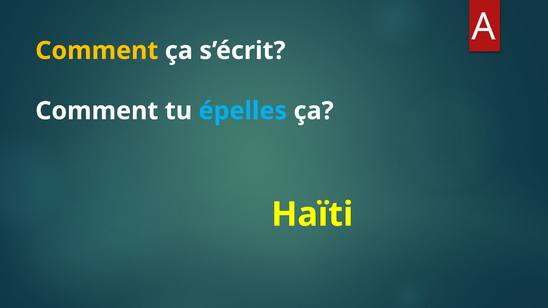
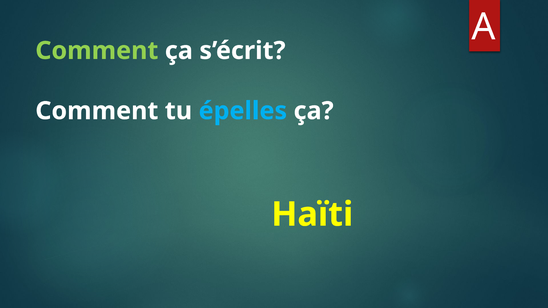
Comment colour: yellow -> light green (97, 51)
